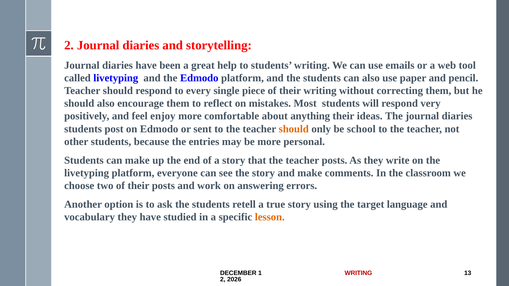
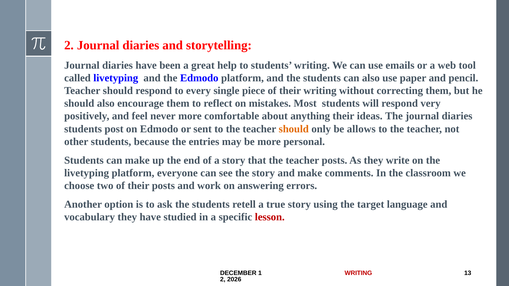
enjoy: enjoy -> never (163, 116)
school: school -> allows (361, 129)
lesson colour: orange -> red (270, 217)
